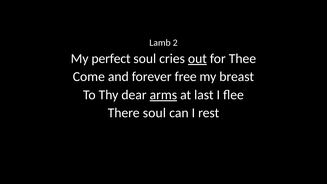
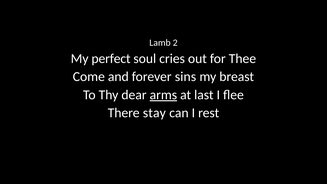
out underline: present -> none (197, 59)
free: free -> sins (185, 77)
There soul: soul -> stay (154, 113)
